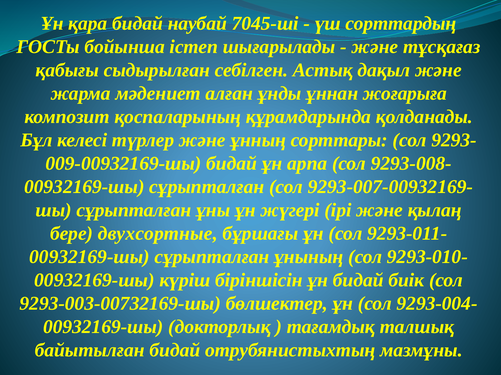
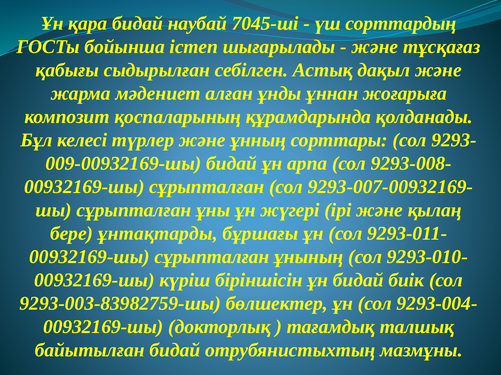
двухсортные: двухсортные -> ұнтақтарды (158, 234)
9293-003-00732169-шы: 9293-003-00732169-шы -> 9293-003-83982759-шы (120, 304)
